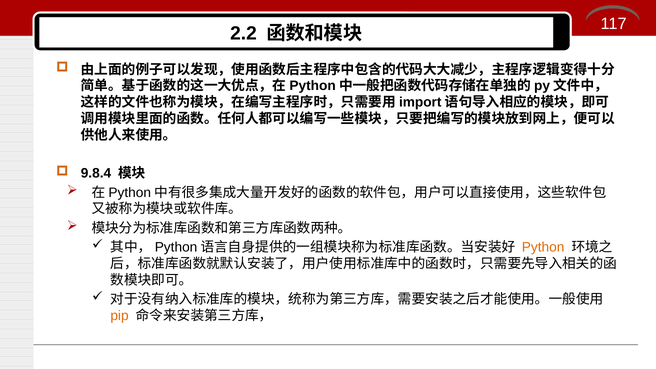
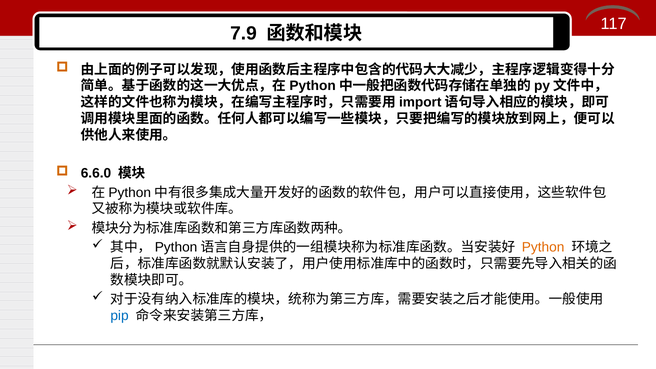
2.2: 2.2 -> 7.9 (244, 34)
9.8.4: 9.8.4 -> 6.6.0 (96, 173)
pip colour: orange -> blue (120, 316)
